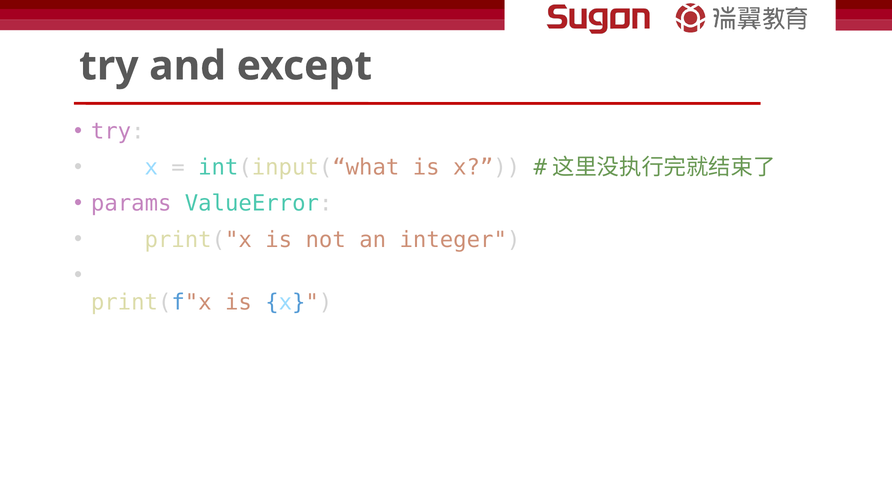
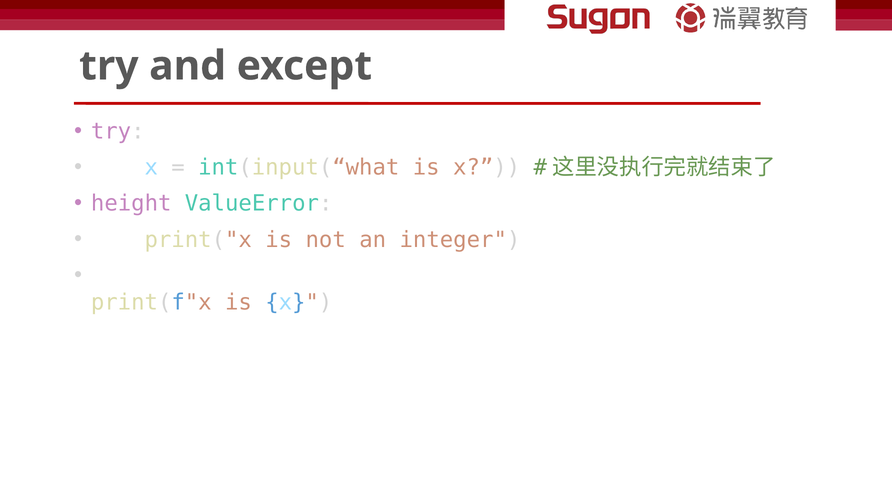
params: params -> height (131, 204)
